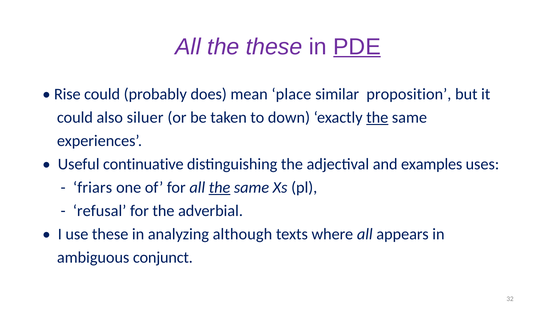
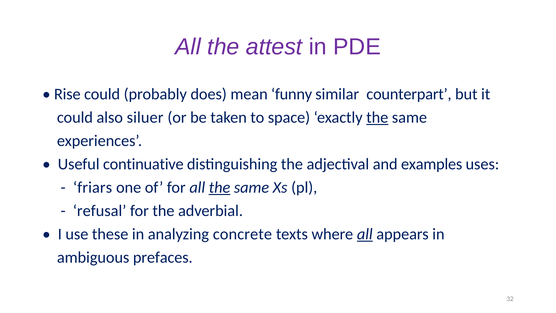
the these: these -> attest (274, 47)
PDE underline: present -> none (357, 47)
place: place -> funny (292, 94)
proposition: proposition -> counterpart (409, 94)
down: down -> space (289, 117)
although: although -> concrete (242, 234)
all underline: none -> present (365, 234)
conjunct: conjunct -> prefaces (163, 257)
